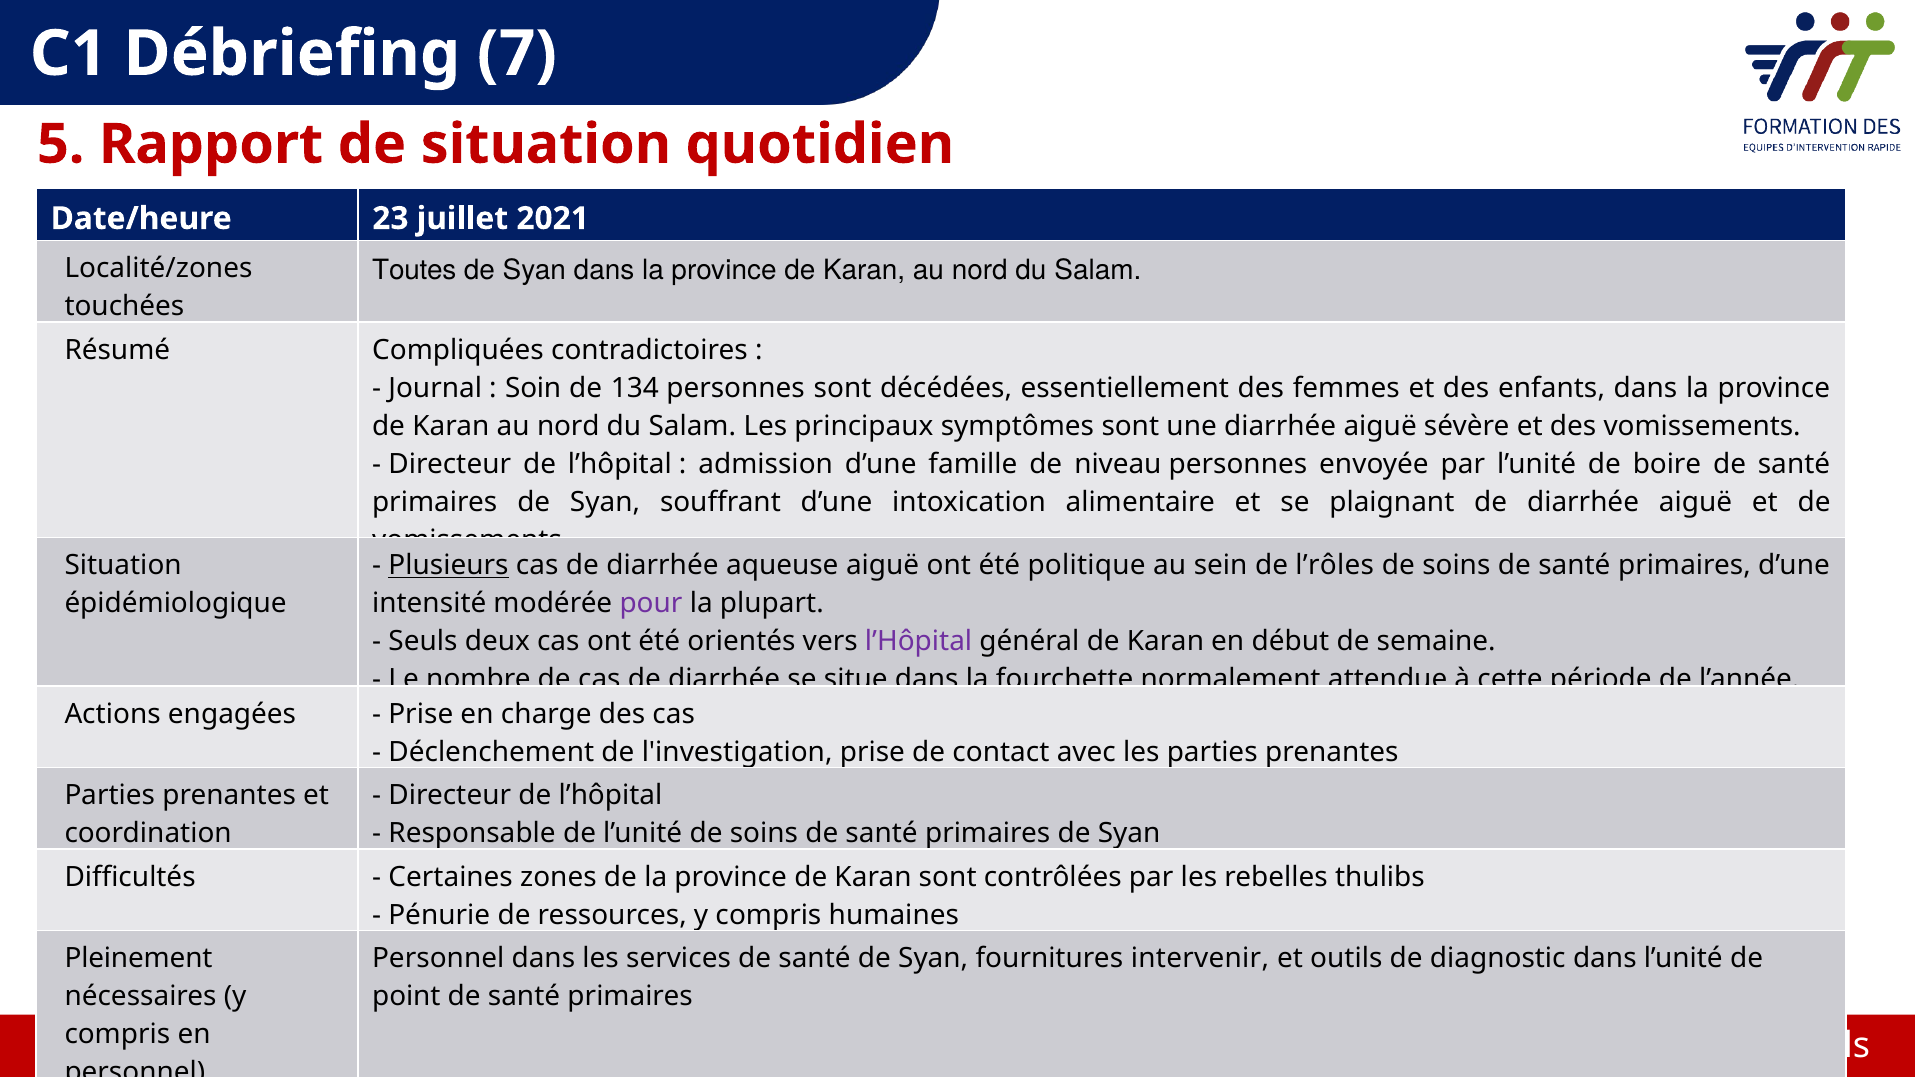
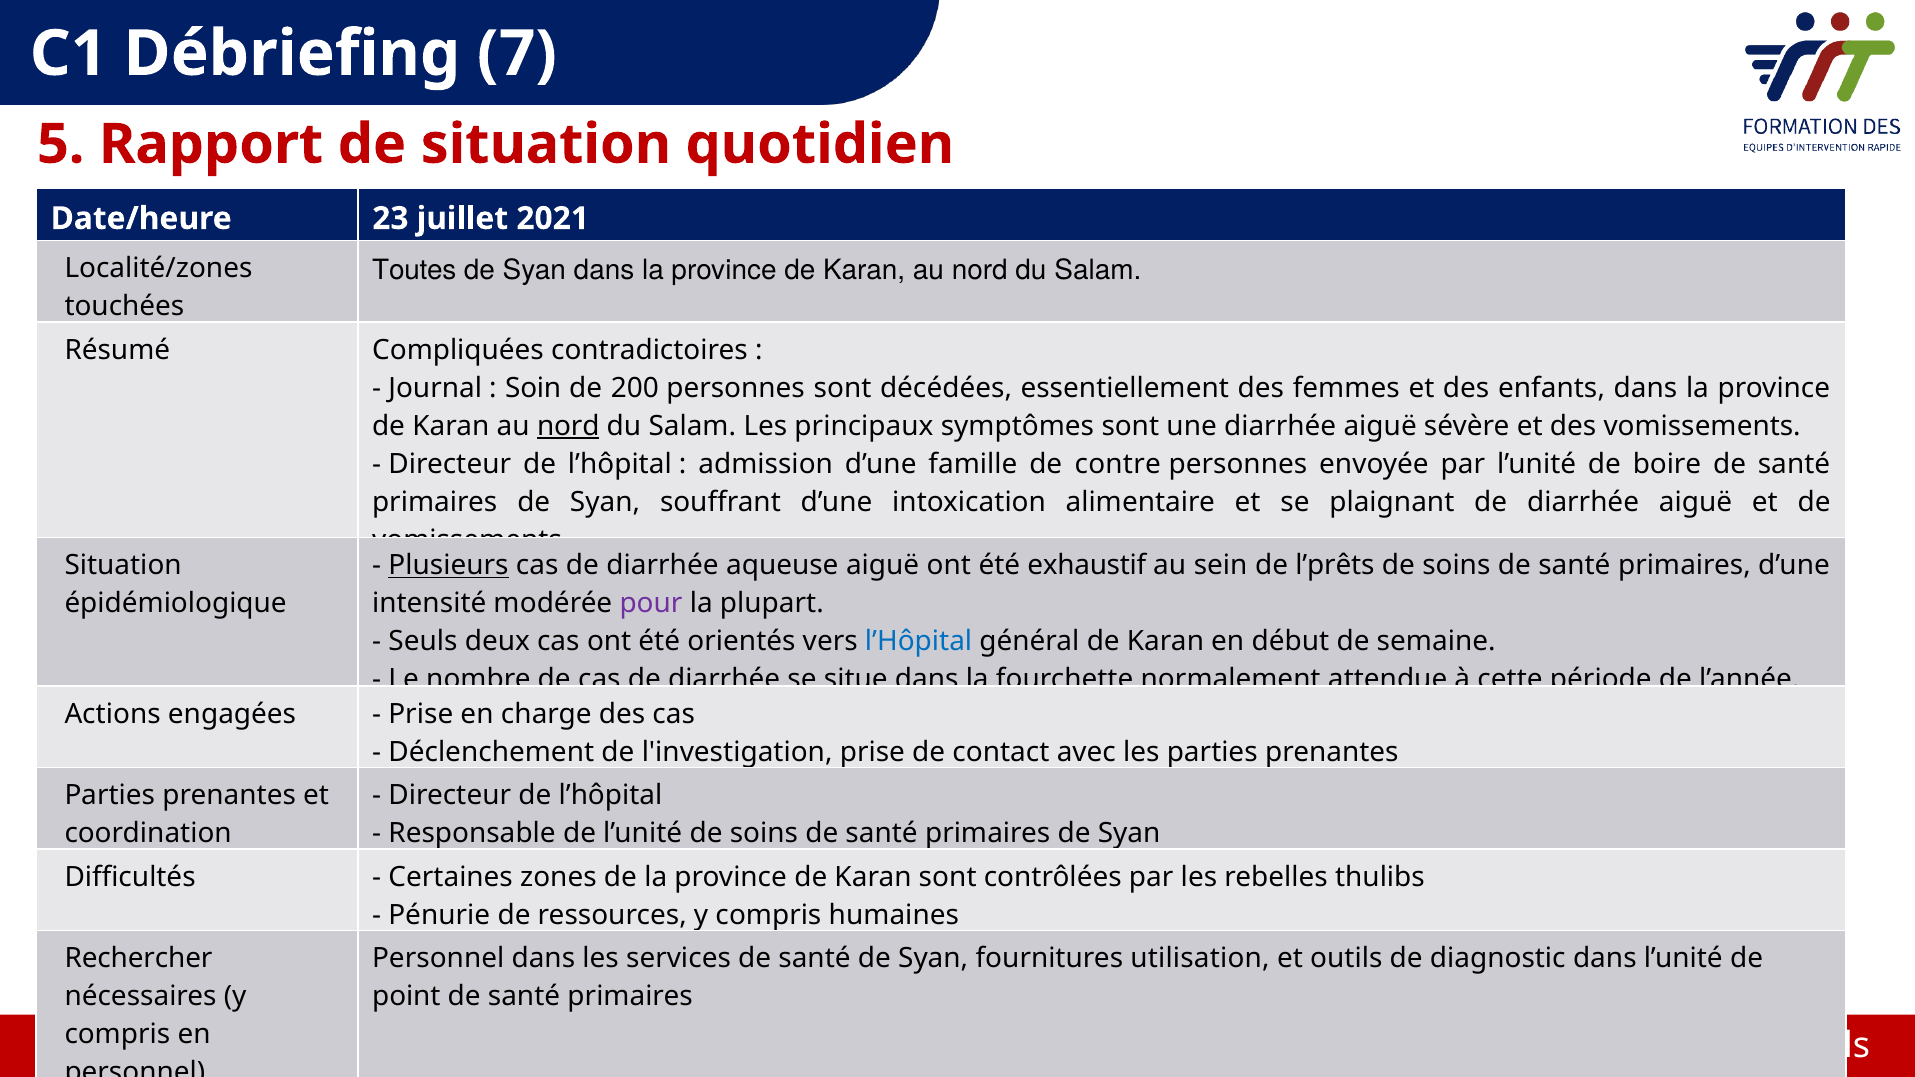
134: 134 -> 200 (635, 388)
nord underline: none -> present (568, 426)
niveau: niveau -> contre (1118, 464)
politique: politique -> exhaustif (1087, 566)
l’rôles: l’rôles -> l’prêts (1335, 566)
l’Hôpital colour: purple -> blue (919, 642)
Pleinement: Pleinement -> Rechercher (138, 959)
intervenir: intervenir -> utilisation (1200, 959)
